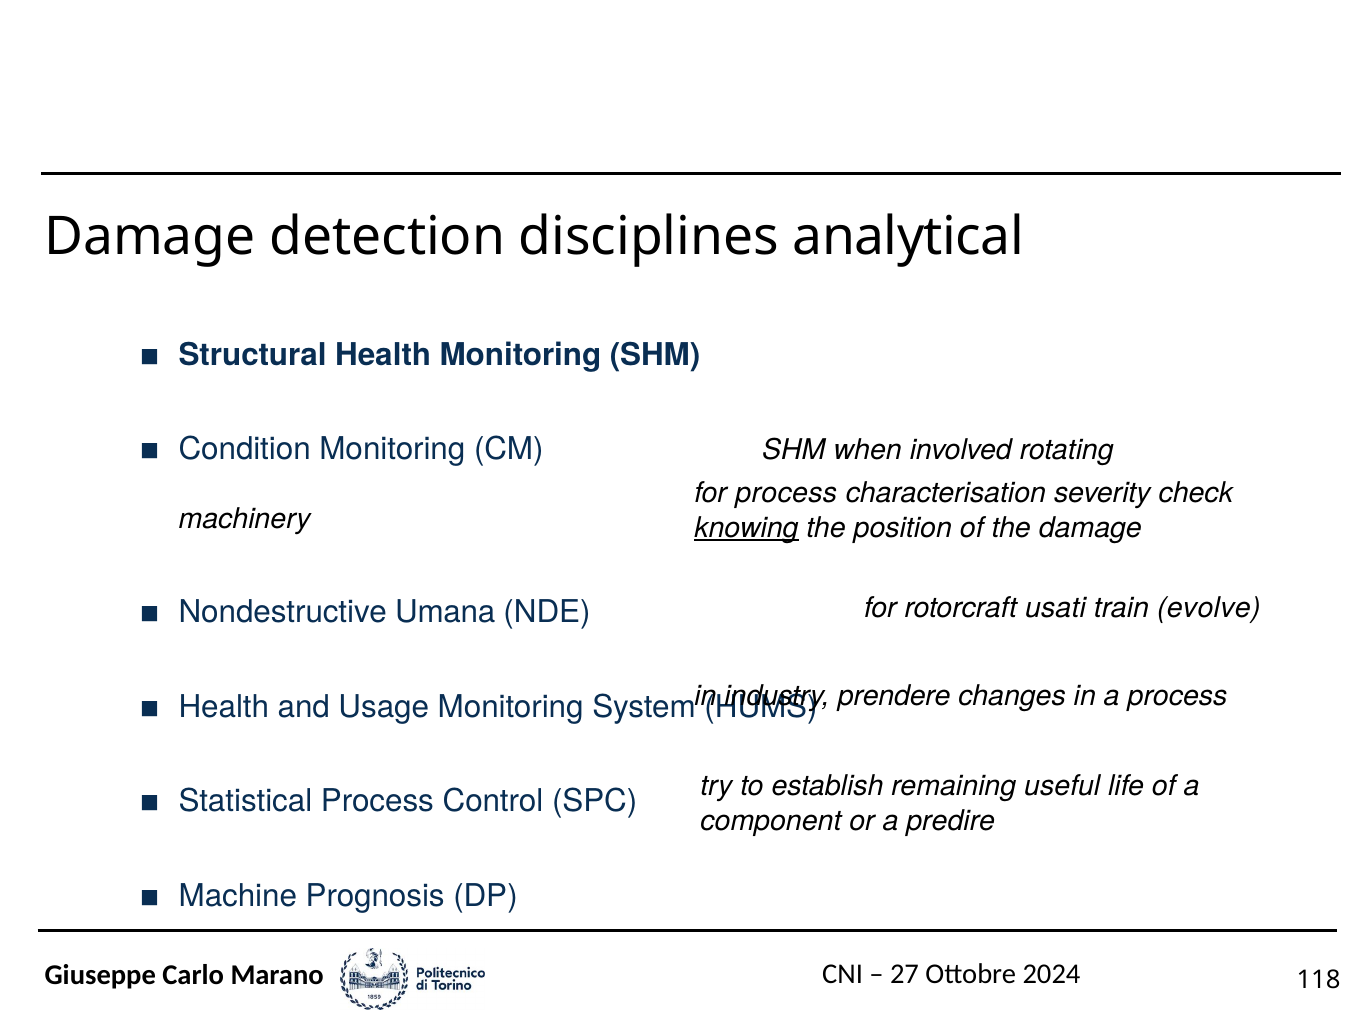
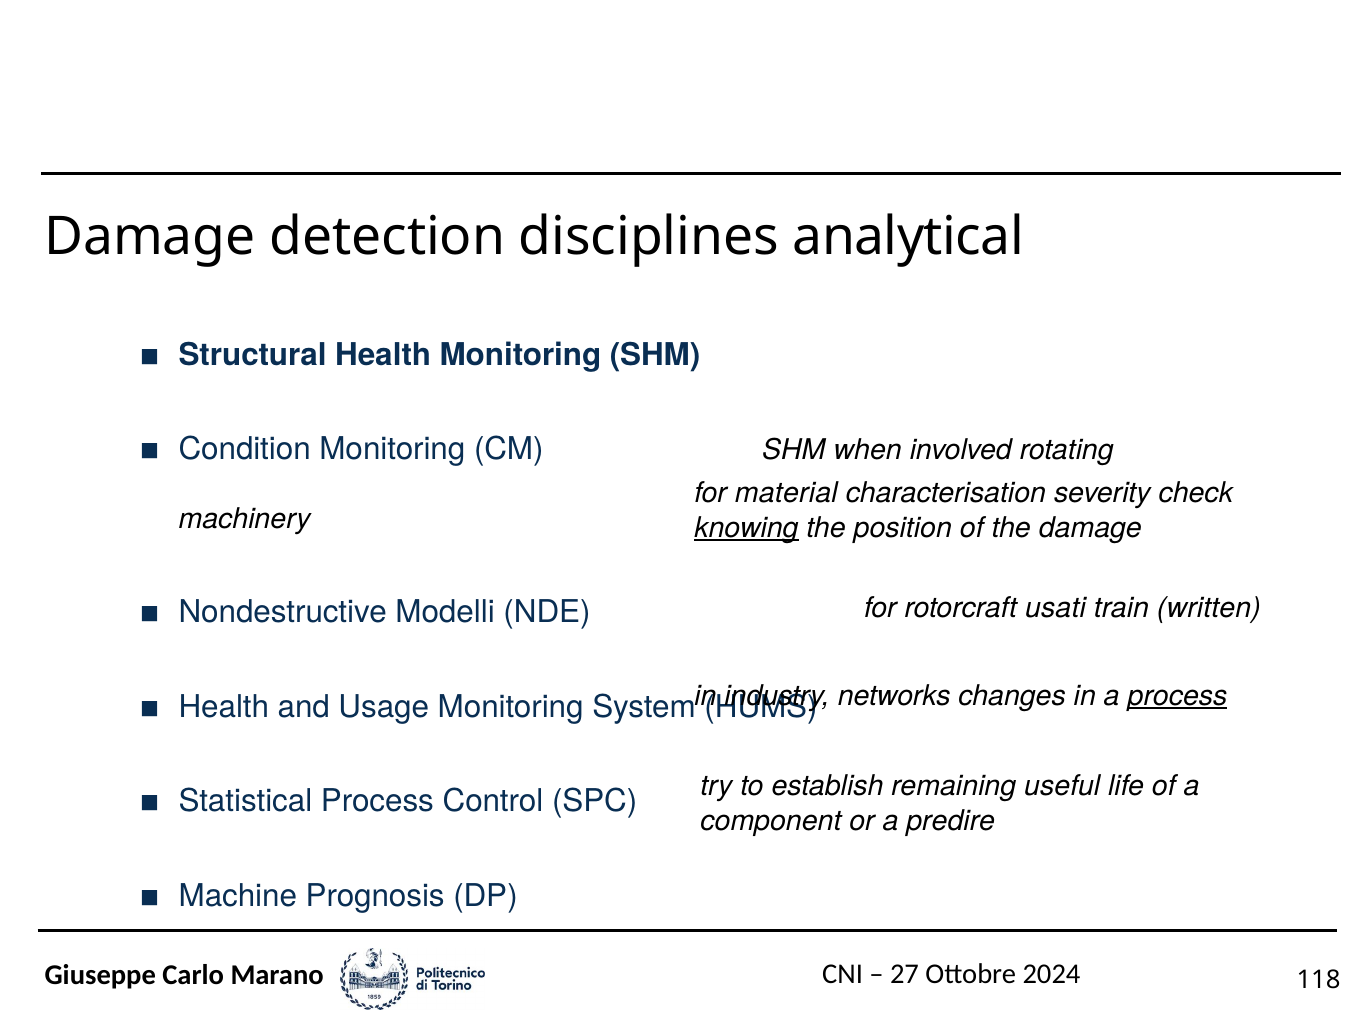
for process: process -> material (786, 493)
evolve: evolve -> written (1209, 608)
Umana: Umana -> Modelli (445, 612)
prendere: prendere -> networks (894, 696)
process underline: none -> present (1178, 696)
